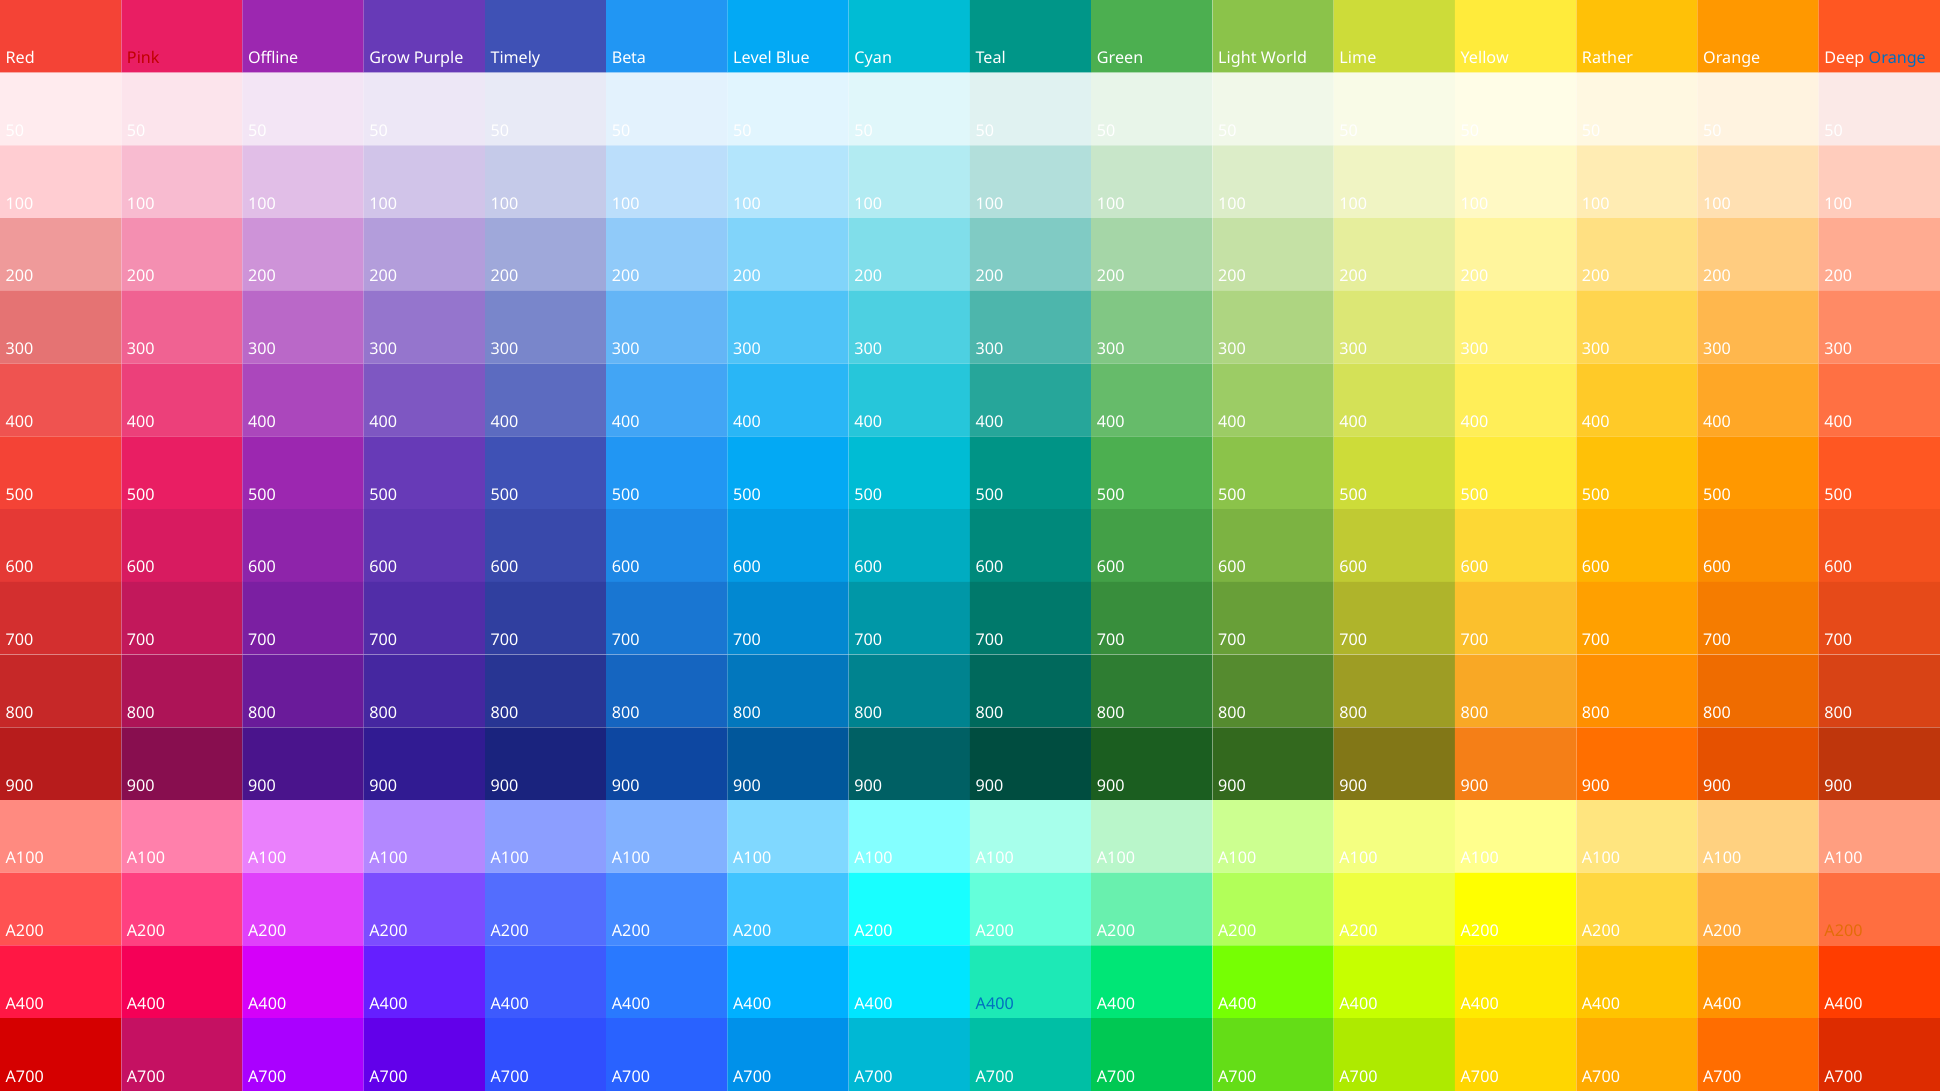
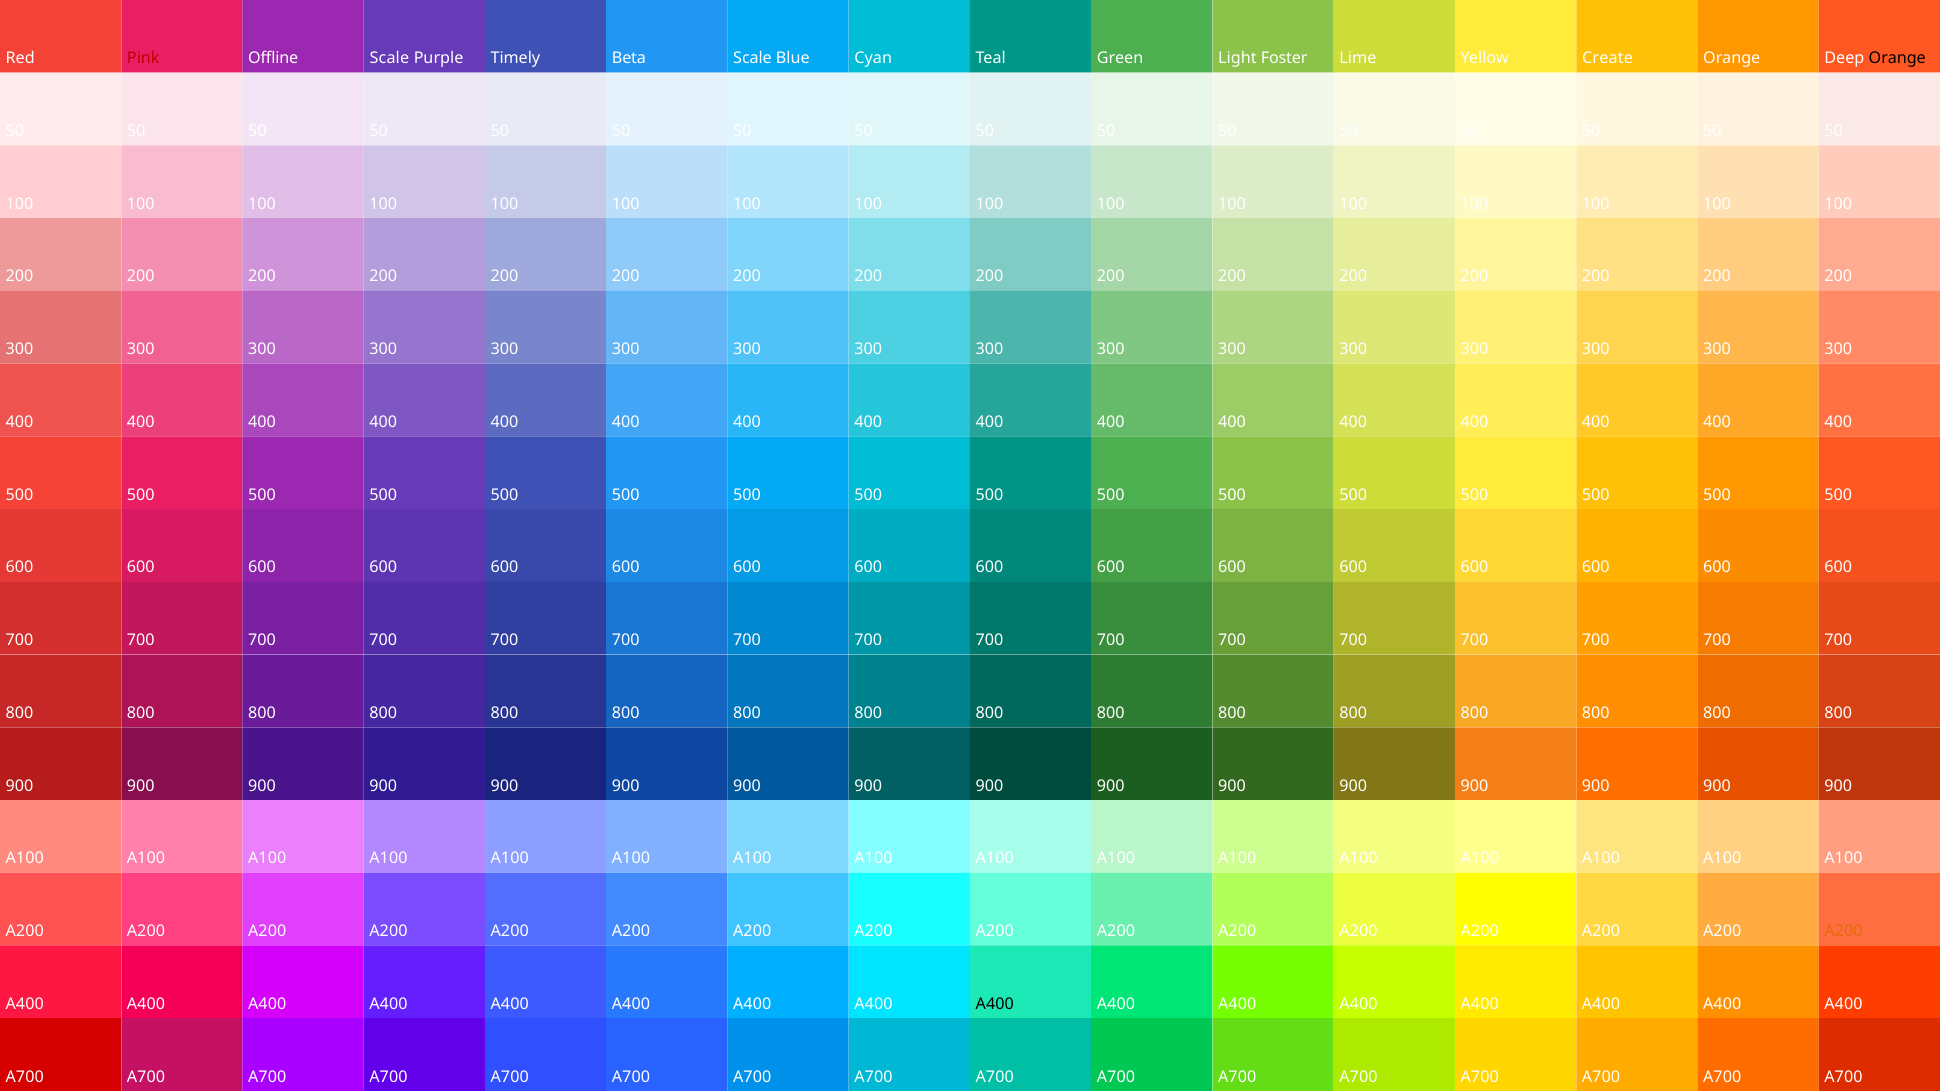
Grow: Grow -> Scale (389, 58)
Level: Level -> Scale (753, 58)
World: World -> Foster (1284, 58)
Rather: Rather -> Create (1608, 58)
Orange colour: blue -> black (1897, 58)
A400 colour: blue -> black (995, 1004)
